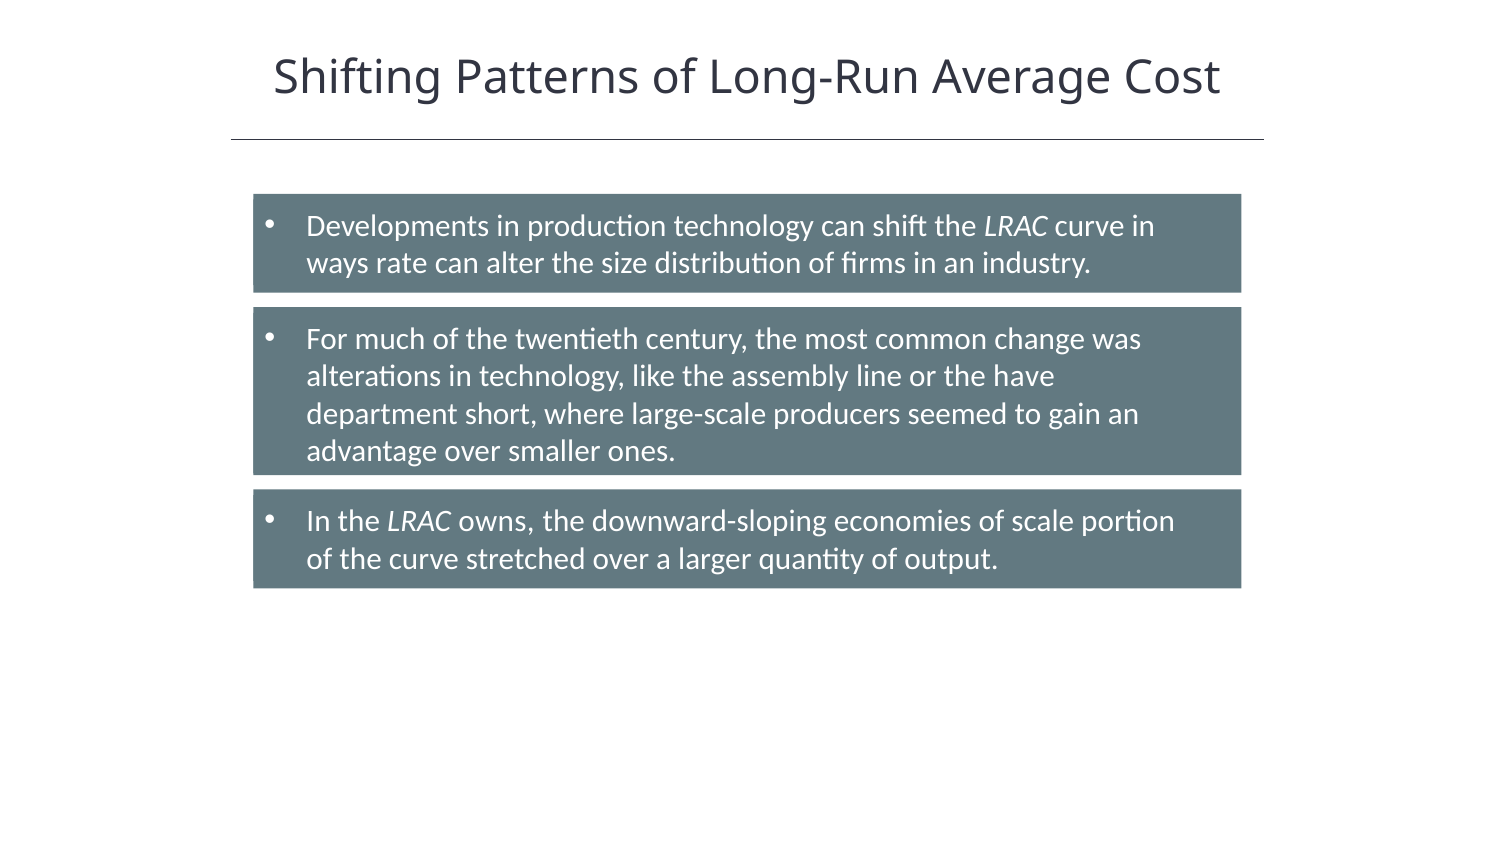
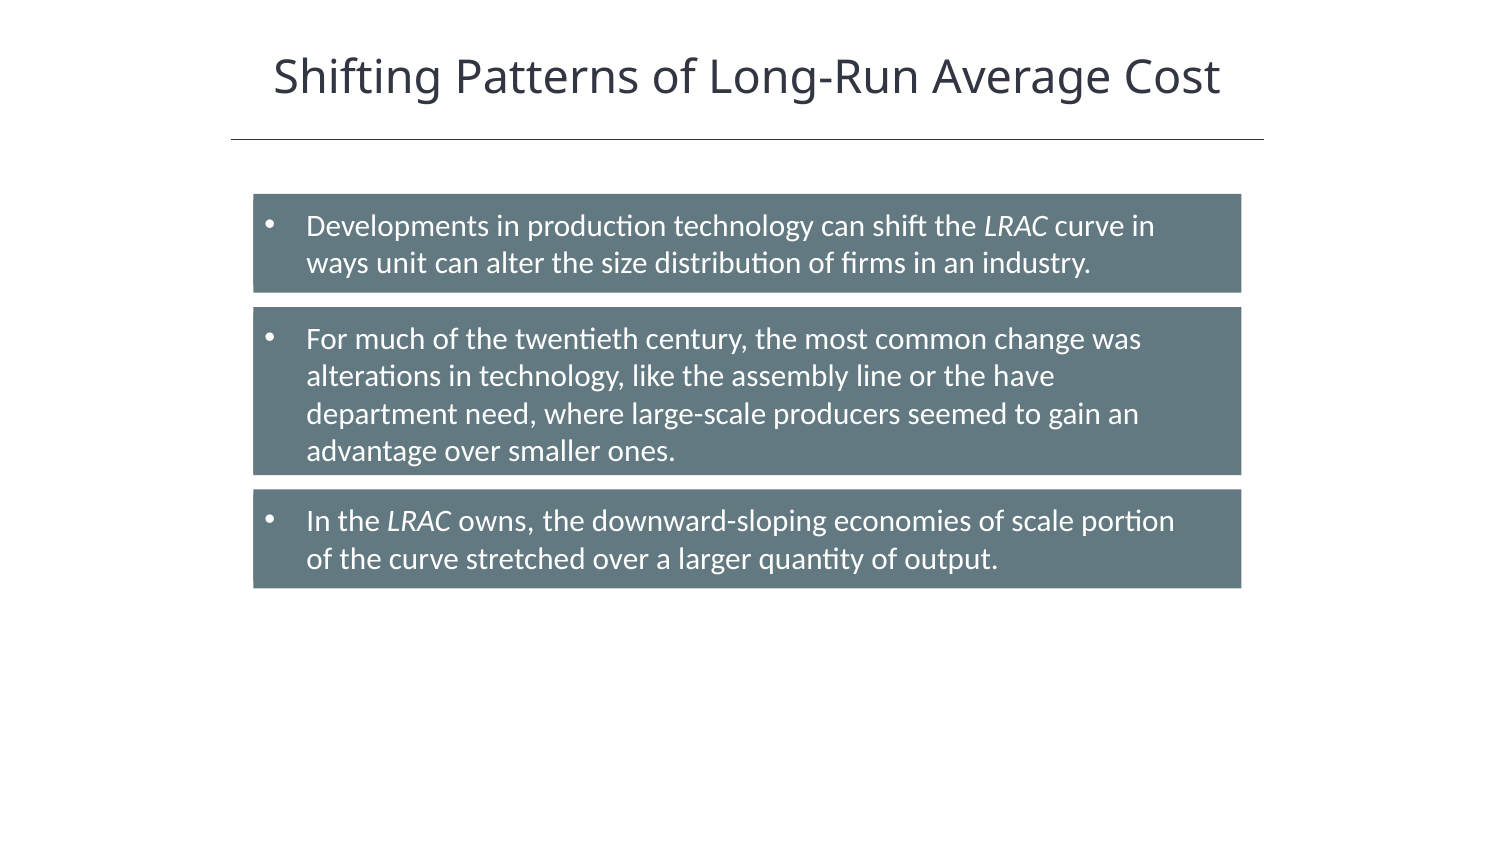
rate: rate -> unit (402, 263)
short: short -> need (501, 414)
